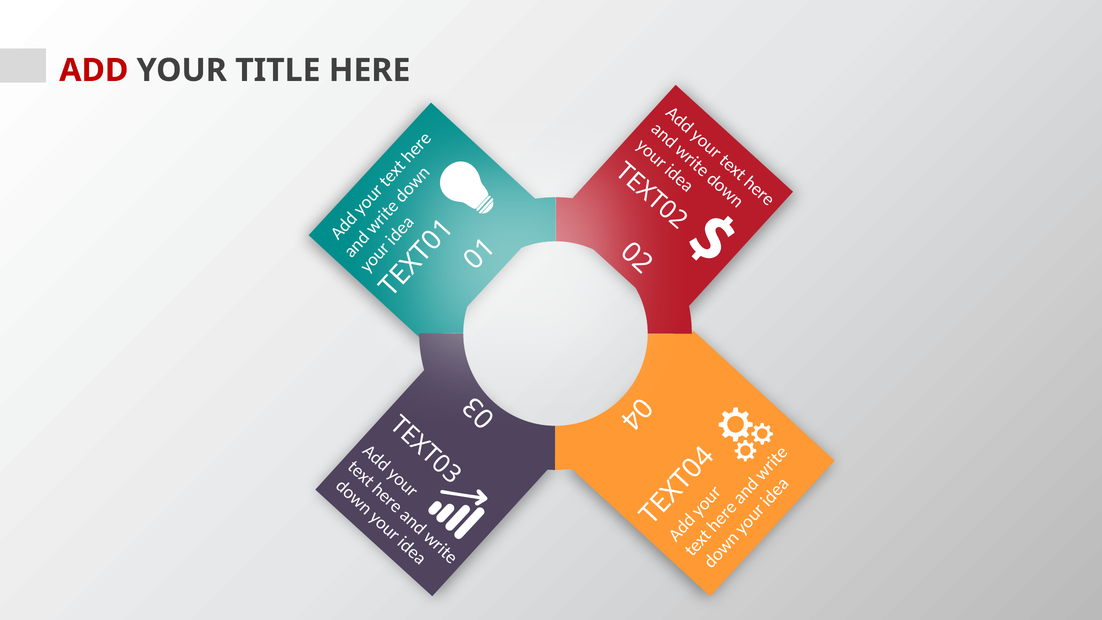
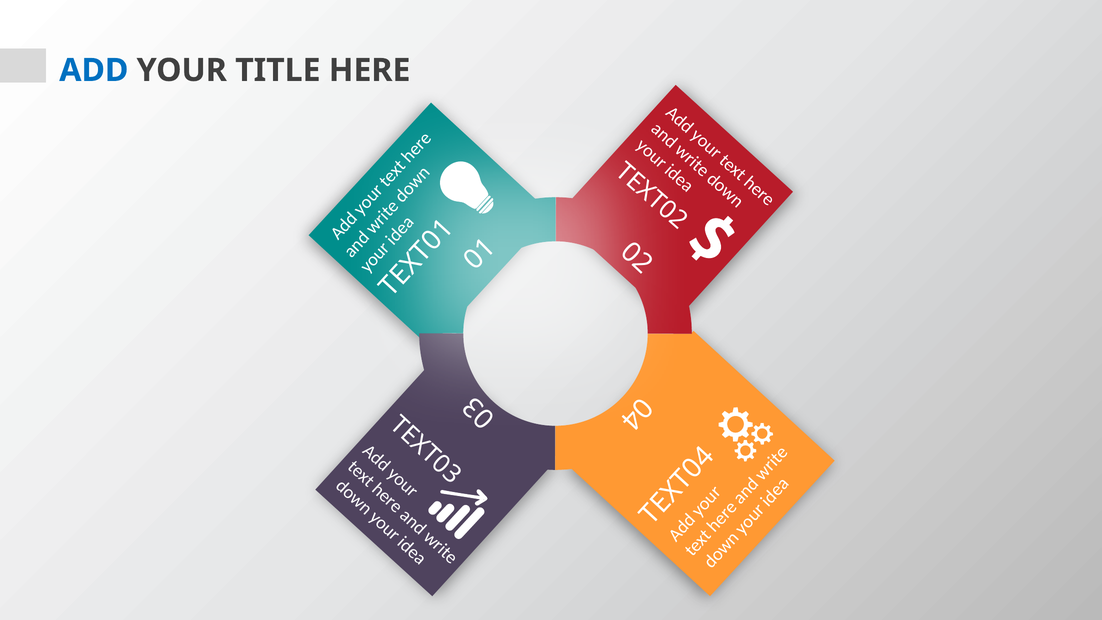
ADD colour: red -> blue (94, 70)
